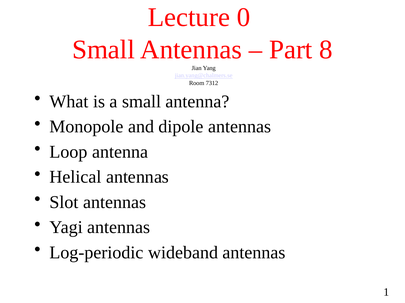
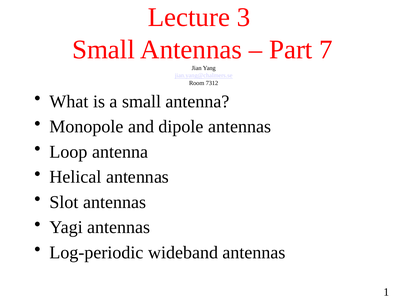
0: 0 -> 3 (244, 17)
8: 8 -> 7 (326, 50)
